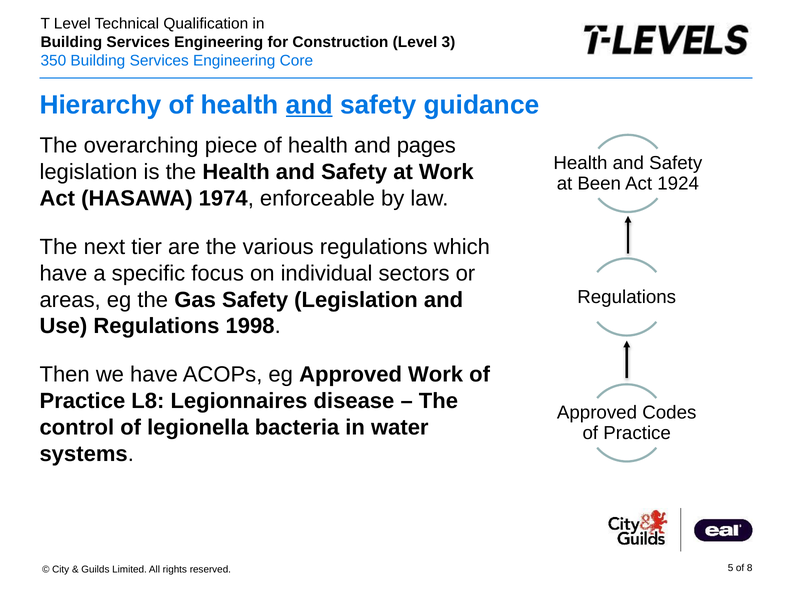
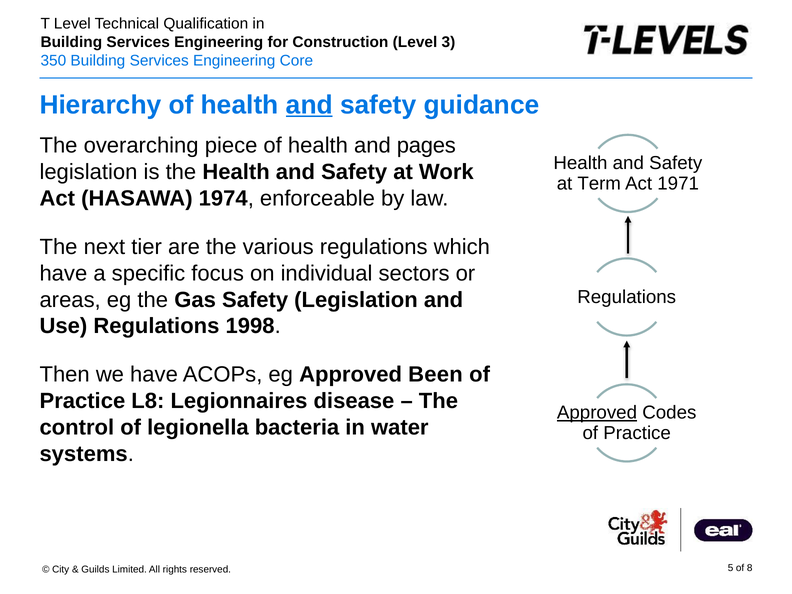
Been: Been -> Term (599, 183)
1924: 1924 -> 1971 (678, 183)
Approved Work: Work -> Been (435, 375)
Approved underline: none -> present (597, 413)
